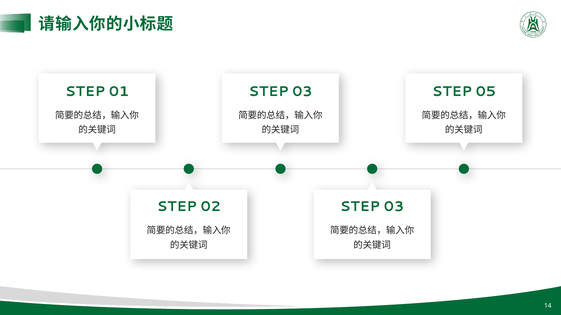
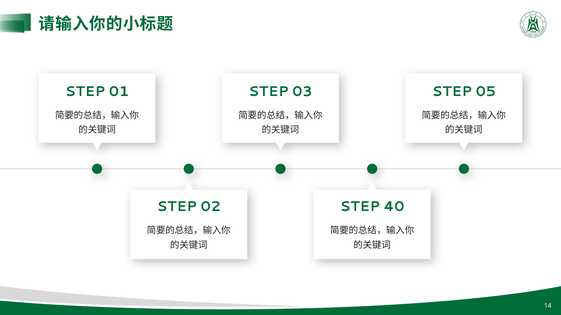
03: 03 -> 40 (394, 207)
